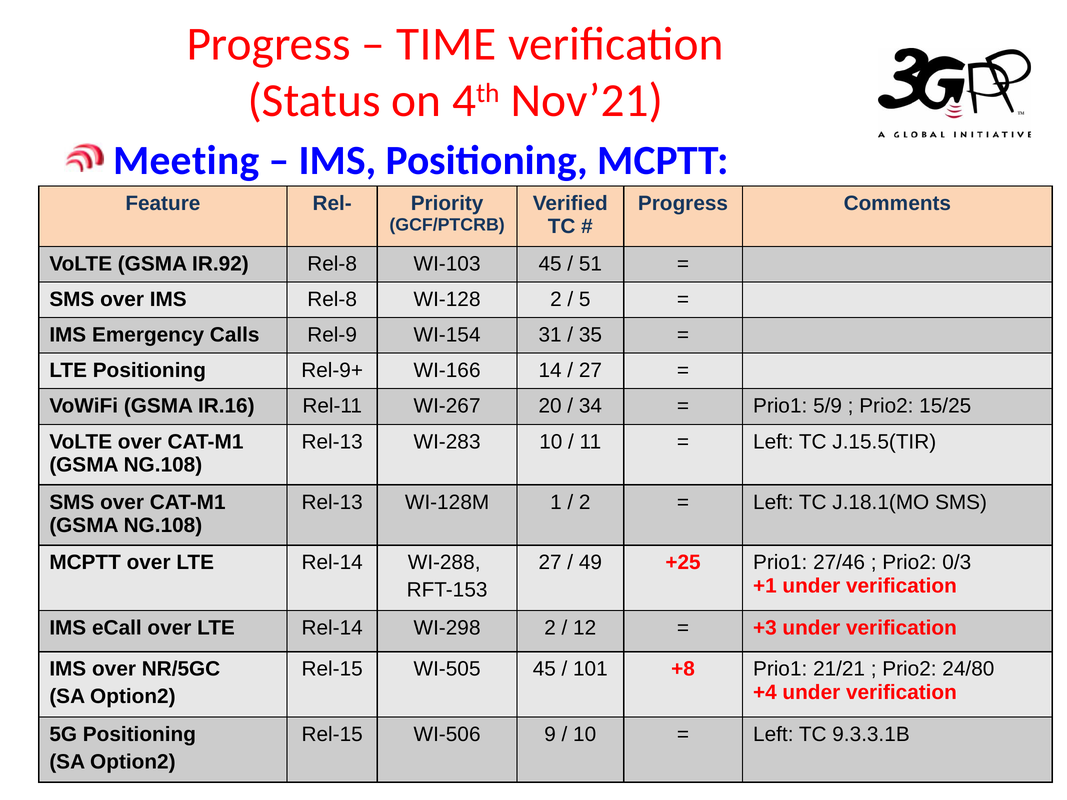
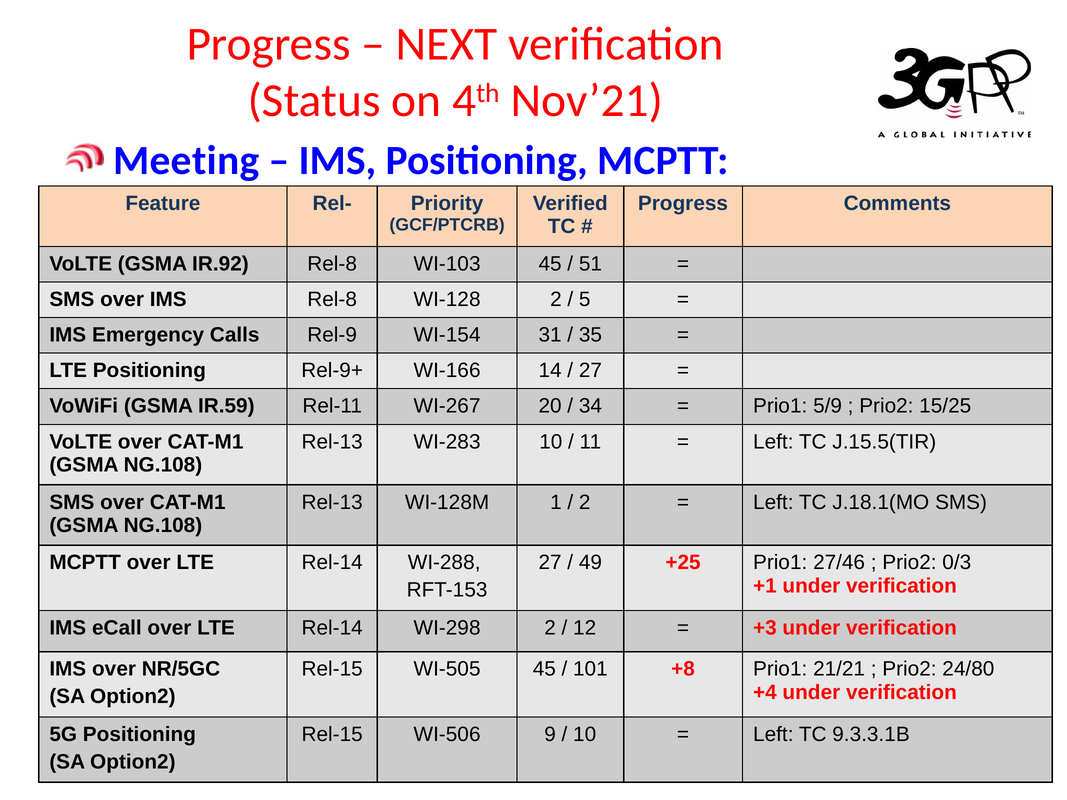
TIME: TIME -> NEXT (447, 44)
IR.16: IR.16 -> IR.59 (226, 406)
